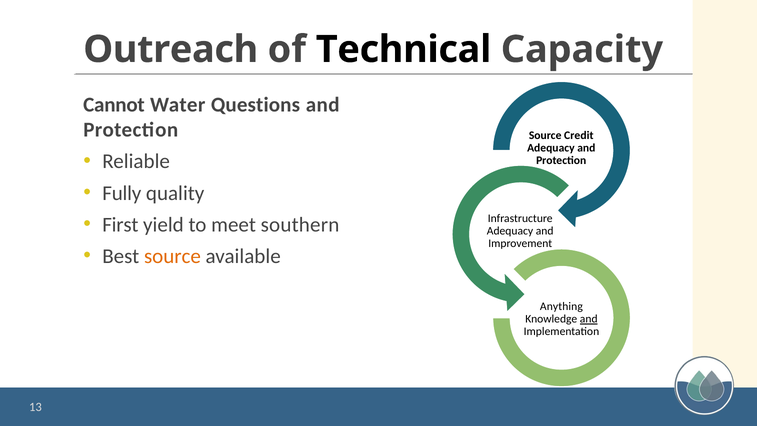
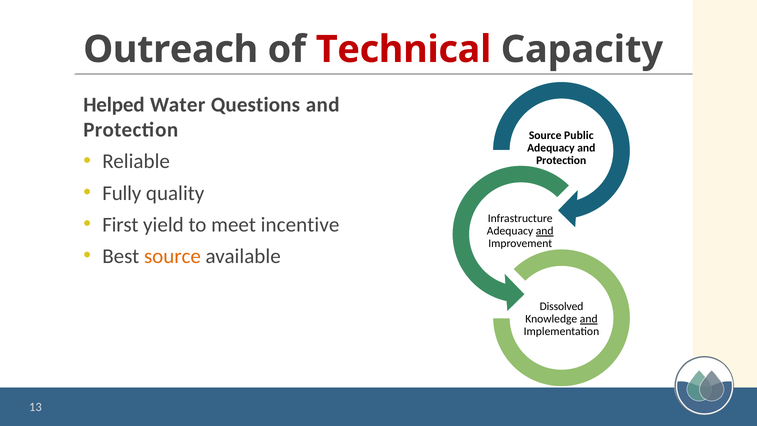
Technical colour: black -> red (404, 49)
Cannot: Cannot -> Helped (114, 105)
Credit: Credit -> Public (579, 136)
southern: southern -> incentive (300, 225)
and underline: none -> present (545, 231)
Anything: Anything -> Dissolved (562, 306)
